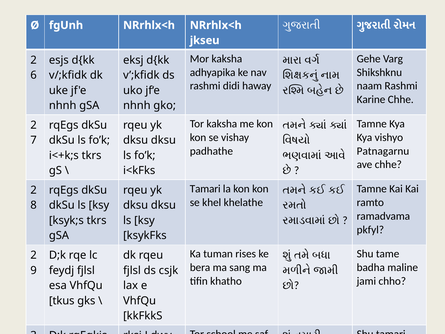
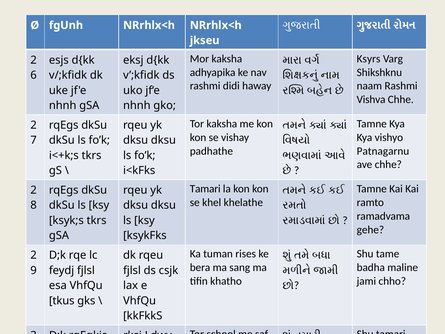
Gehe: Gehe -> Ksyrs (369, 59)
Karine: Karine -> Vishva (371, 99)
pkfyl: pkfyl -> gehe (370, 229)
